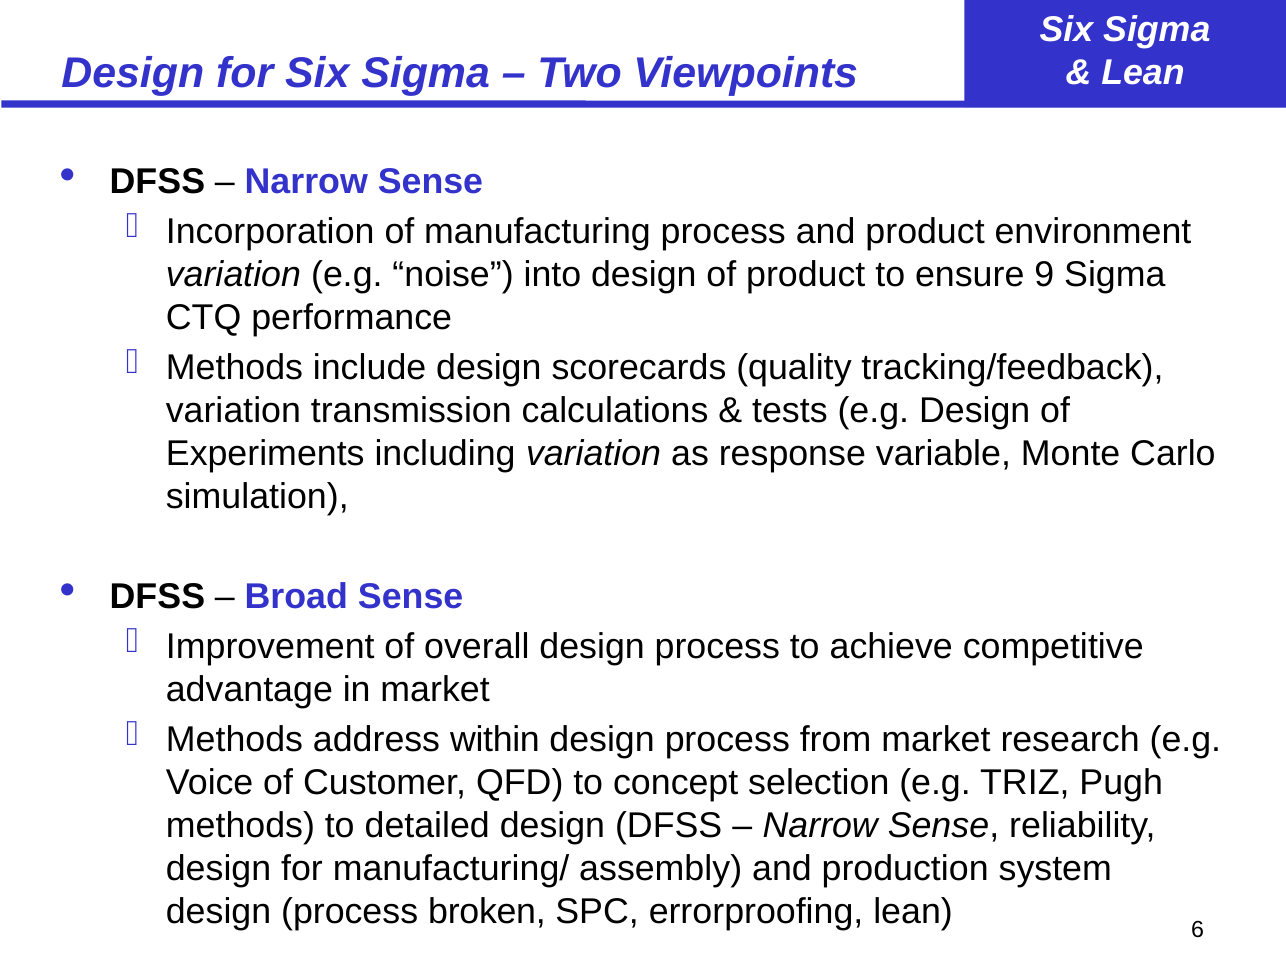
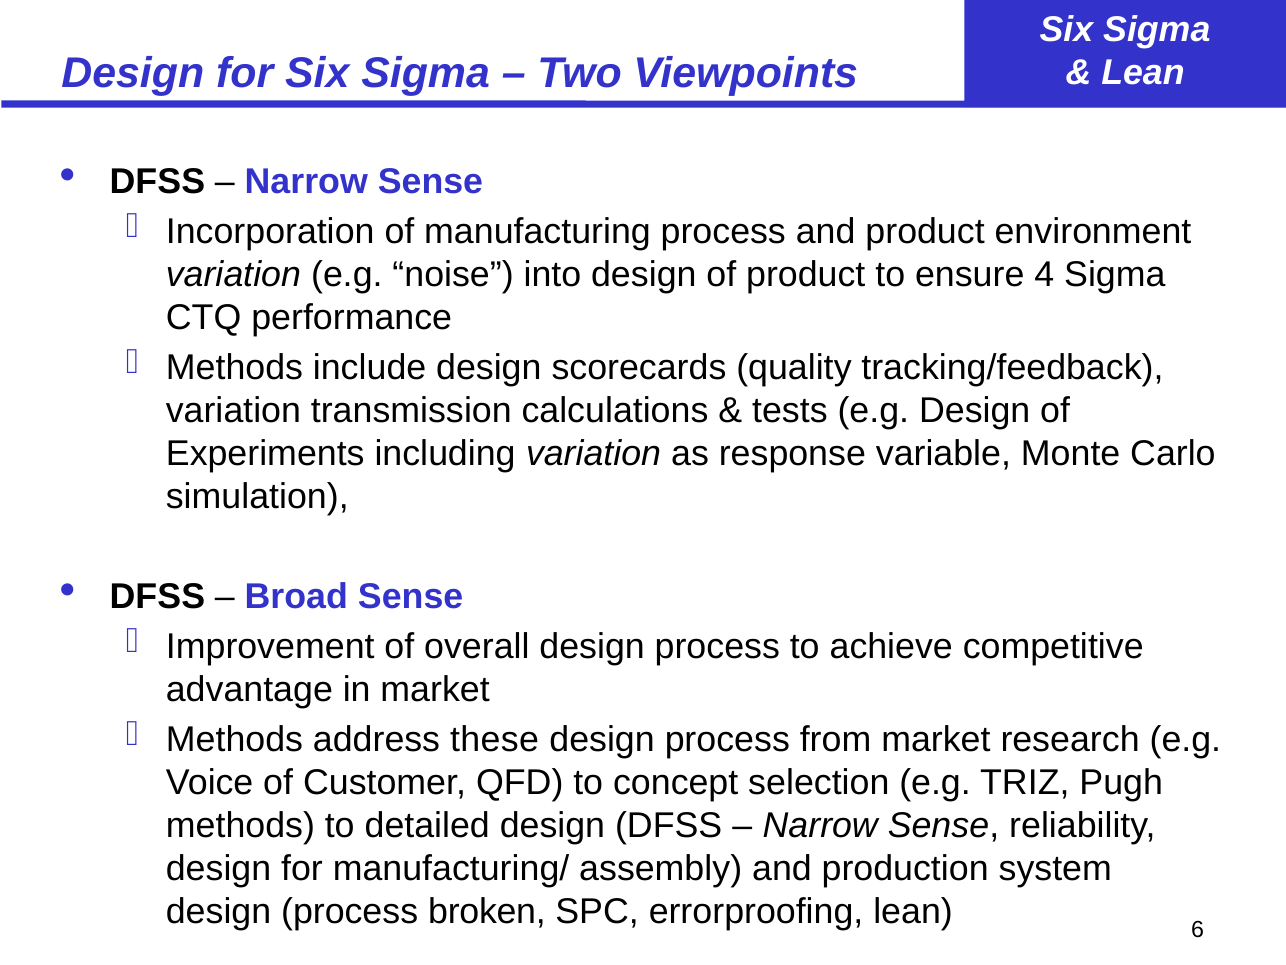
9: 9 -> 4 (1044, 275)
within: within -> these (495, 739)
